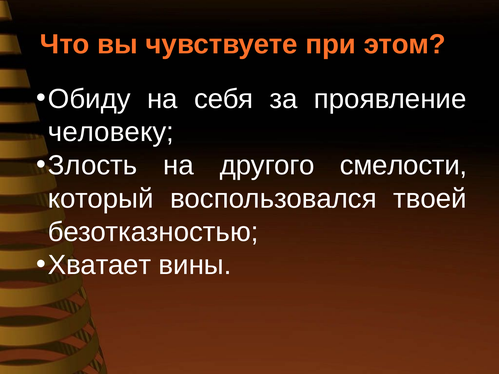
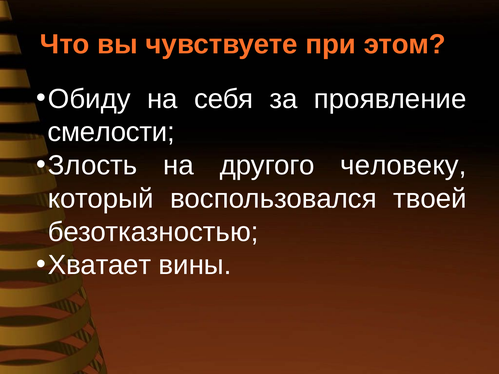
человеку: человеку -> смелости (111, 132)
смелости: смелости -> человеку (403, 166)
